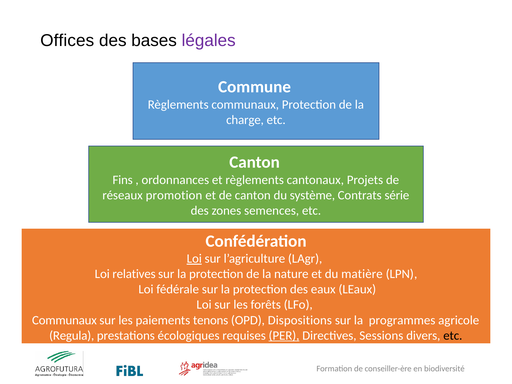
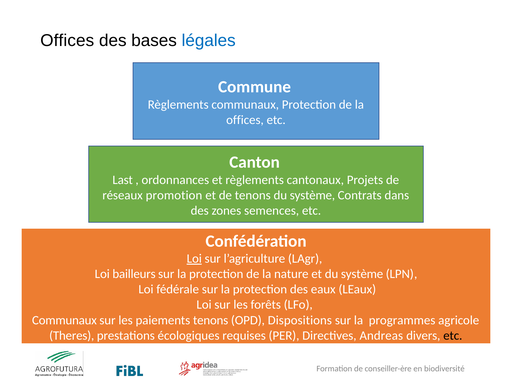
légales colour: purple -> blue (209, 40)
charge: charge -> offices (245, 120)
Fins: Fins -> Last (123, 180)
de canton: canton -> tenons (253, 195)
série: série -> dans (397, 195)
relatives: relatives -> bailleurs (134, 274)
et du matière: matière -> système (362, 274)
Regula: Regula -> Theres (72, 335)
PER underline: present -> none (284, 335)
Sessions: Sessions -> Andreas (381, 335)
